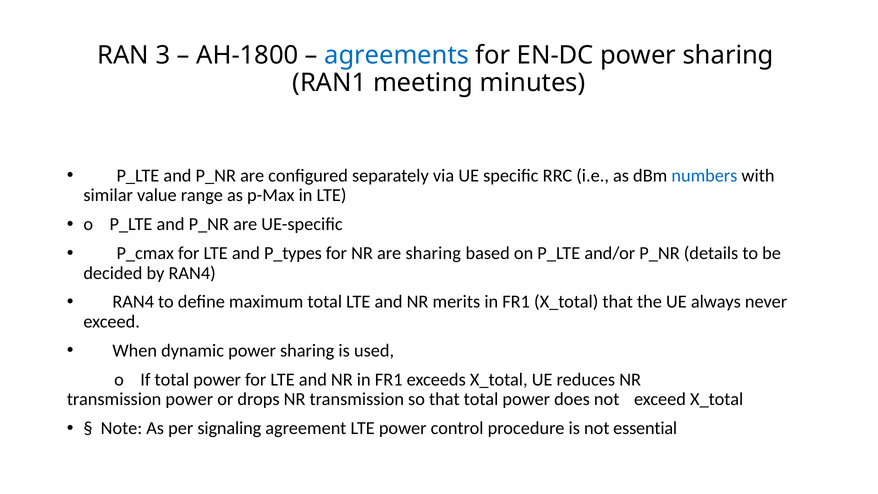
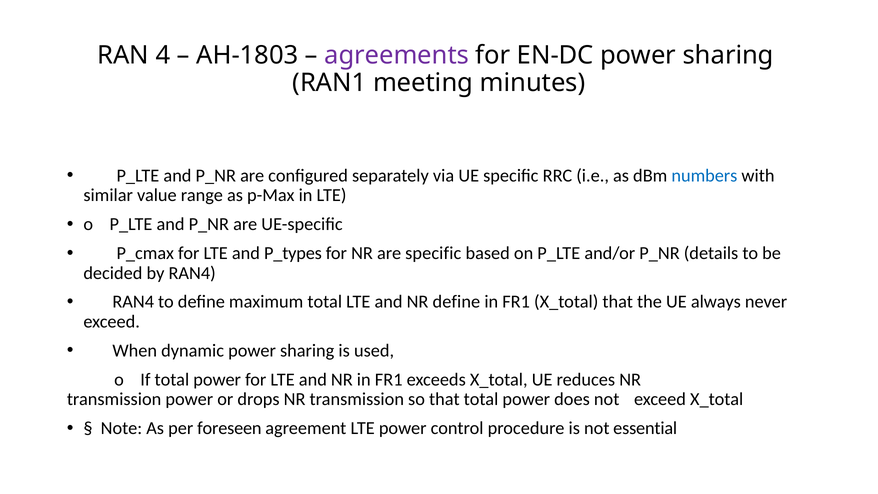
3: 3 -> 4 (163, 55)
AH-1800: AH-1800 -> AH-1803 (247, 55)
agreements colour: blue -> purple (397, 55)
are sharing: sharing -> specific (433, 253)
NR merits: merits -> define (456, 302)
signaling: signaling -> foreseen (229, 428)
